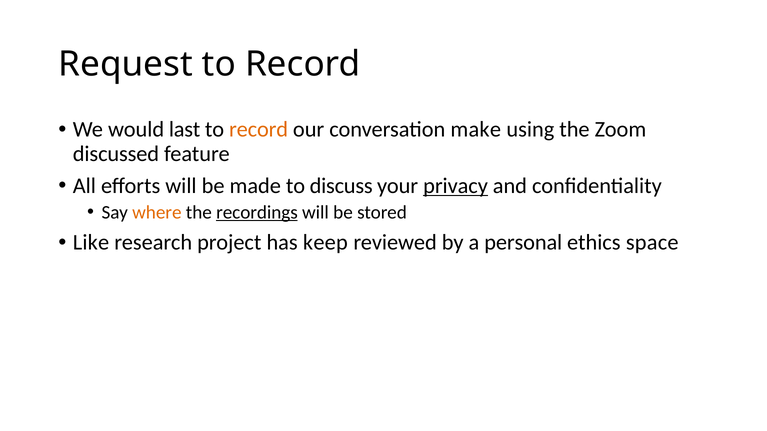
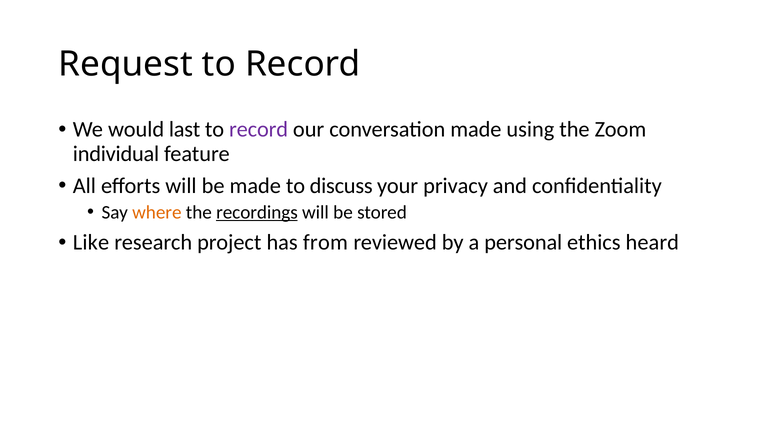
record colour: orange -> purple (259, 130)
conversation make: make -> made (476, 130)
discussed: discussed -> individual (116, 154)
privacy underline: present -> none (456, 186)
keep: keep -> from (325, 243)
space: space -> heard (652, 243)
